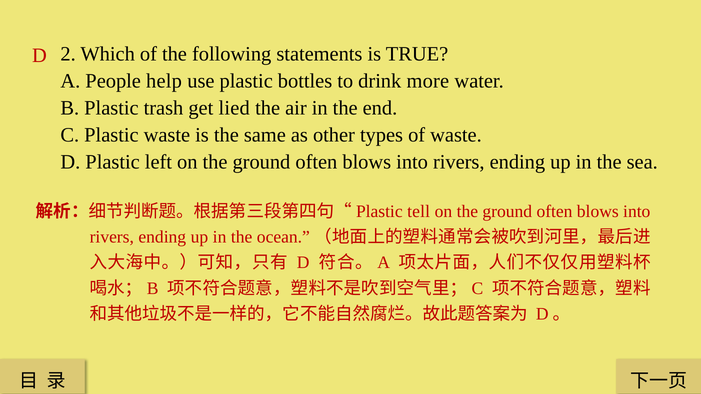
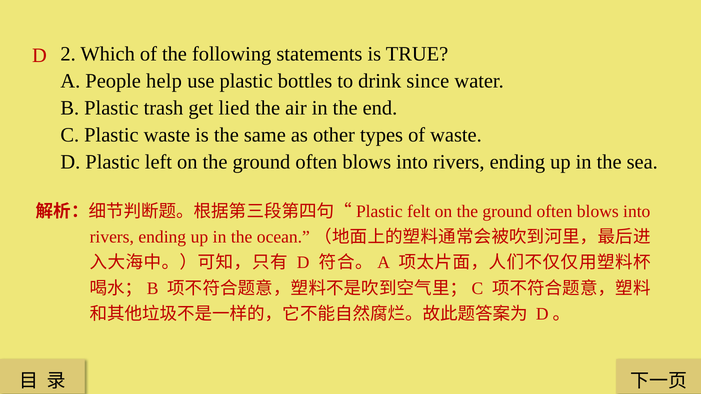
more: more -> since (428, 81)
tell: tell -> felt (419, 212)
